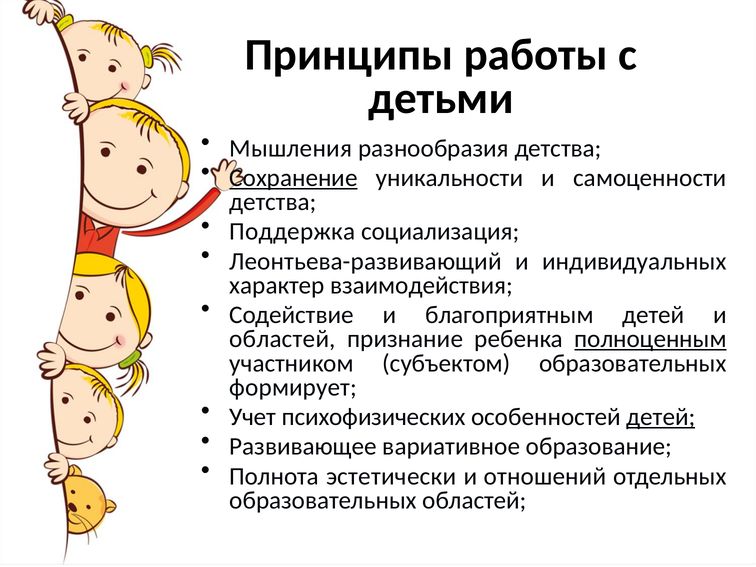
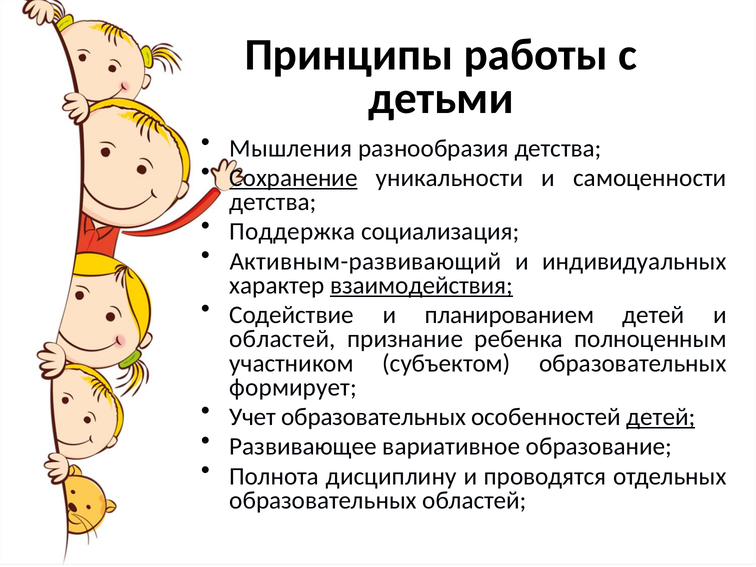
Леонтьева-развивающий: Леонтьева-развивающий -> Активным-развивающий (365, 261)
взаимодействия underline: none -> present (422, 285)
благоприятным: благоприятным -> планированием (509, 315)
полноценным underline: present -> none (650, 339)
Учет психофизических: психофизических -> образовательных (374, 417)
эстетически: эстетически -> дисциплину (391, 476)
отношений: отношений -> проводятся (545, 476)
